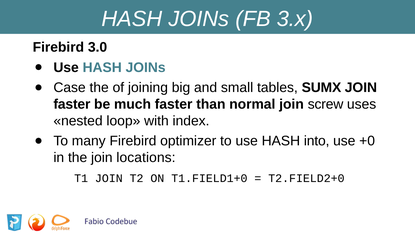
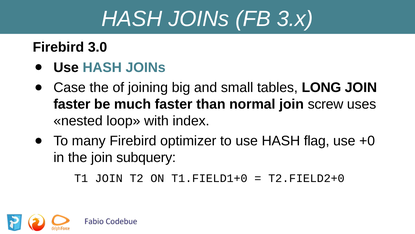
SUMX: SUMX -> LONG (321, 87)
into: into -> flag (317, 141)
locations: locations -> subquery (146, 157)
